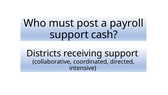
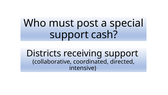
payroll: payroll -> special (127, 23)
